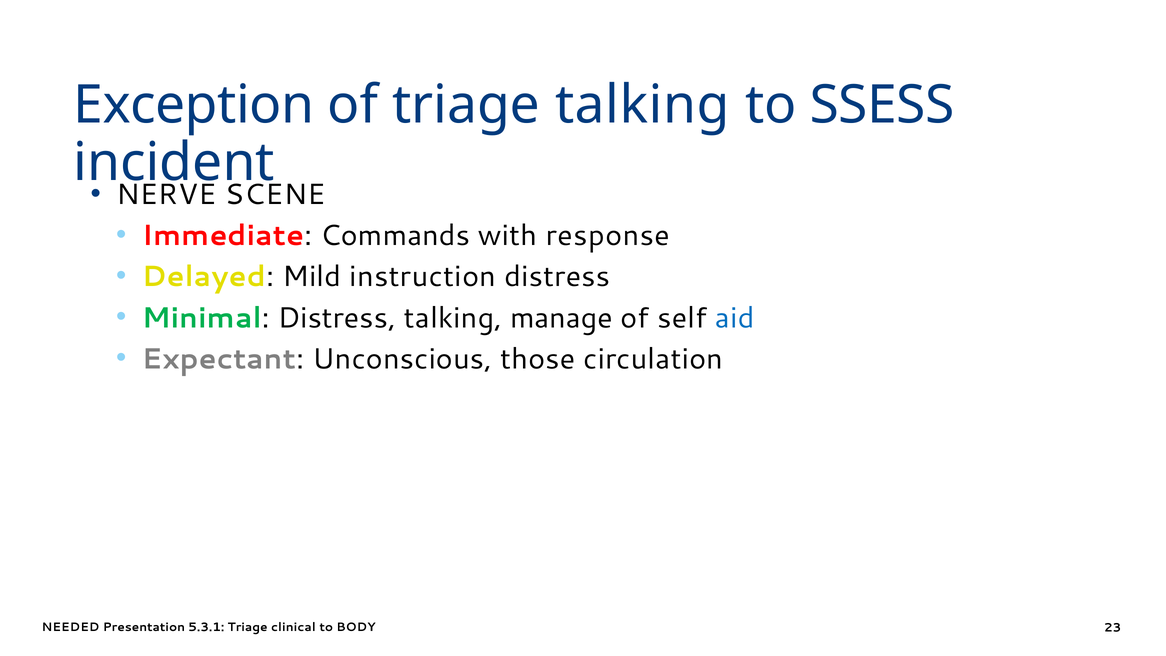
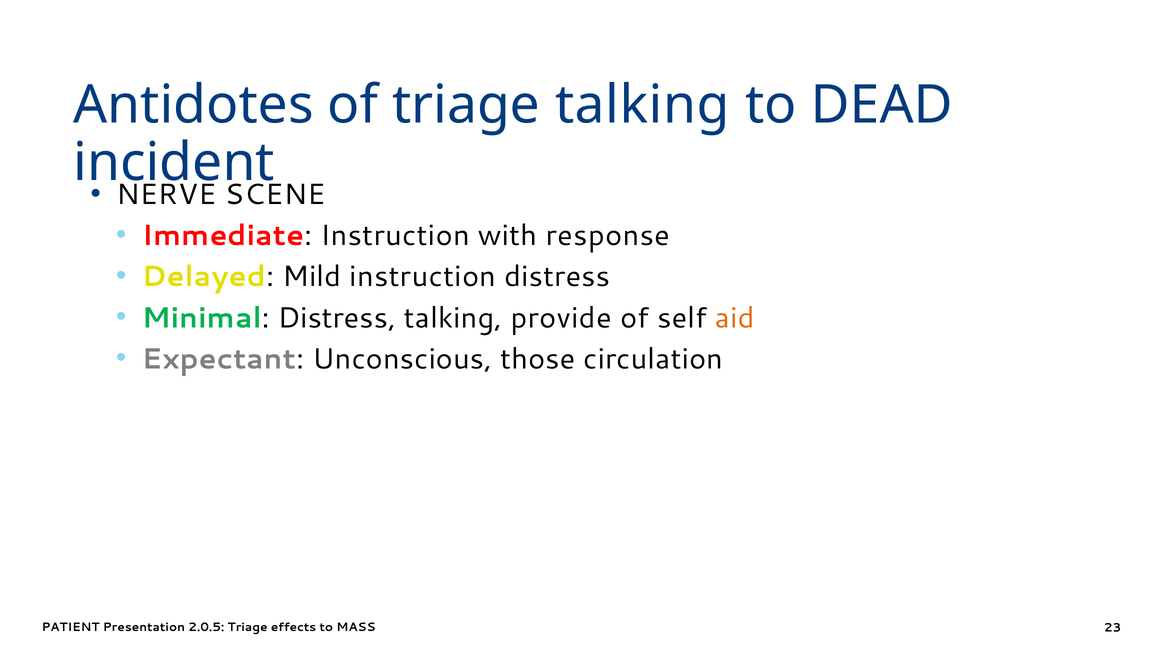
Exception: Exception -> Antidotes (193, 105)
SSESS: SSESS -> DEAD (882, 105)
Immediate Commands: Commands -> Instruction (395, 236)
manage: manage -> provide (561, 318)
aid colour: blue -> orange (735, 318)
NEEDED: NEEDED -> PATIENT (71, 627)
5.3.1: 5.3.1 -> 2.0.5 (206, 627)
clinical: clinical -> effects (294, 627)
BODY: BODY -> MASS (356, 627)
